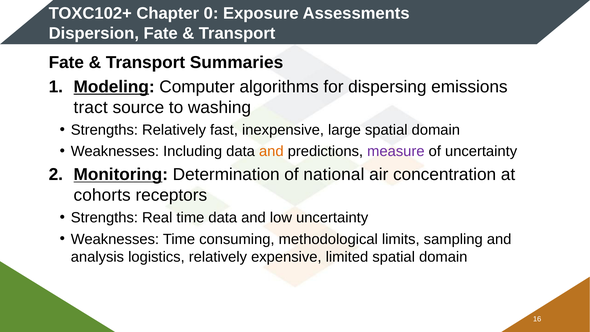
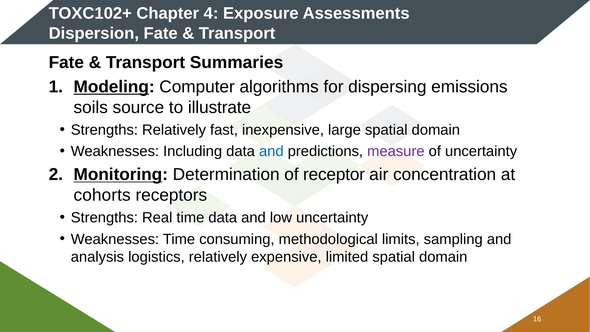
0: 0 -> 4 (211, 13)
tract: tract -> soils (91, 107)
washing: washing -> illustrate (220, 107)
and colour: orange -> blue (271, 151)
national: national -> receptor (334, 174)
